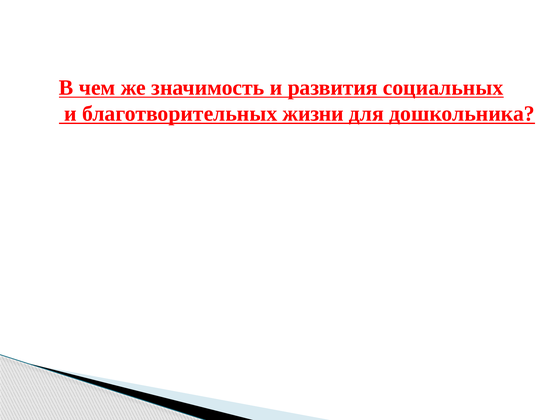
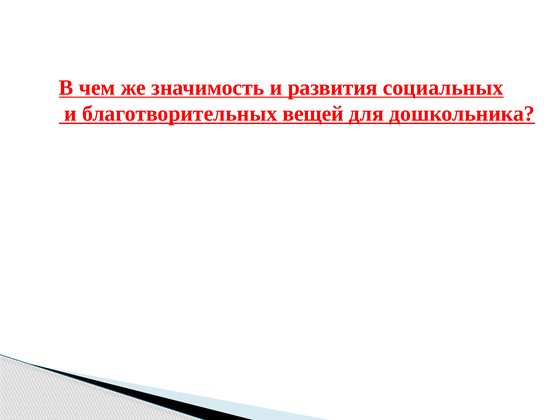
жизни: жизни -> вещей (313, 114)
